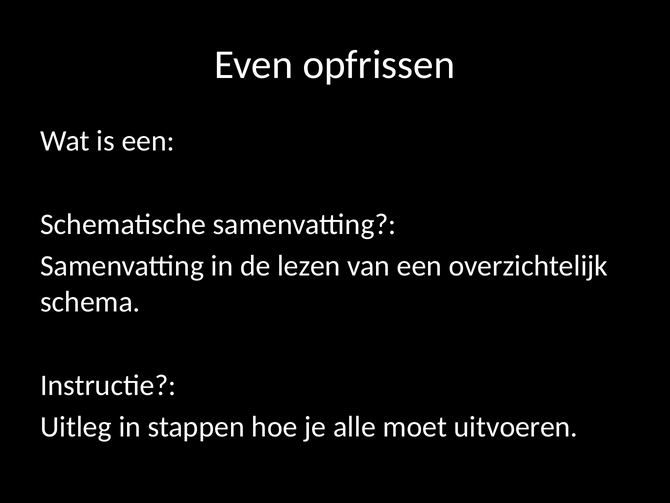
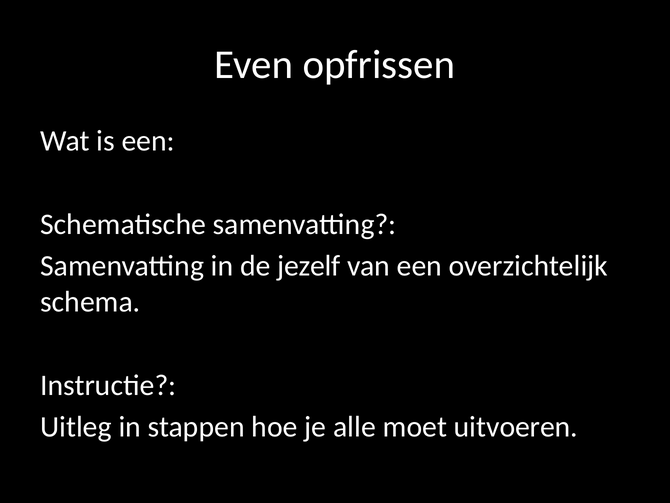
lezen: lezen -> jezelf (309, 266)
